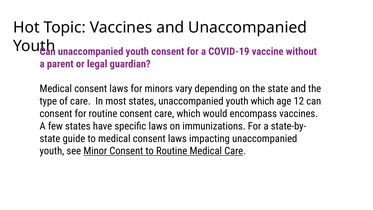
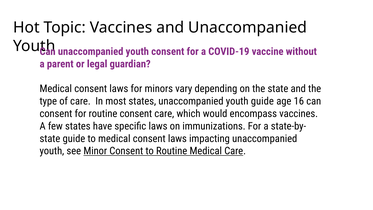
youth which: which -> guide (262, 101)
12: 12 -> 16 (299, 101)
